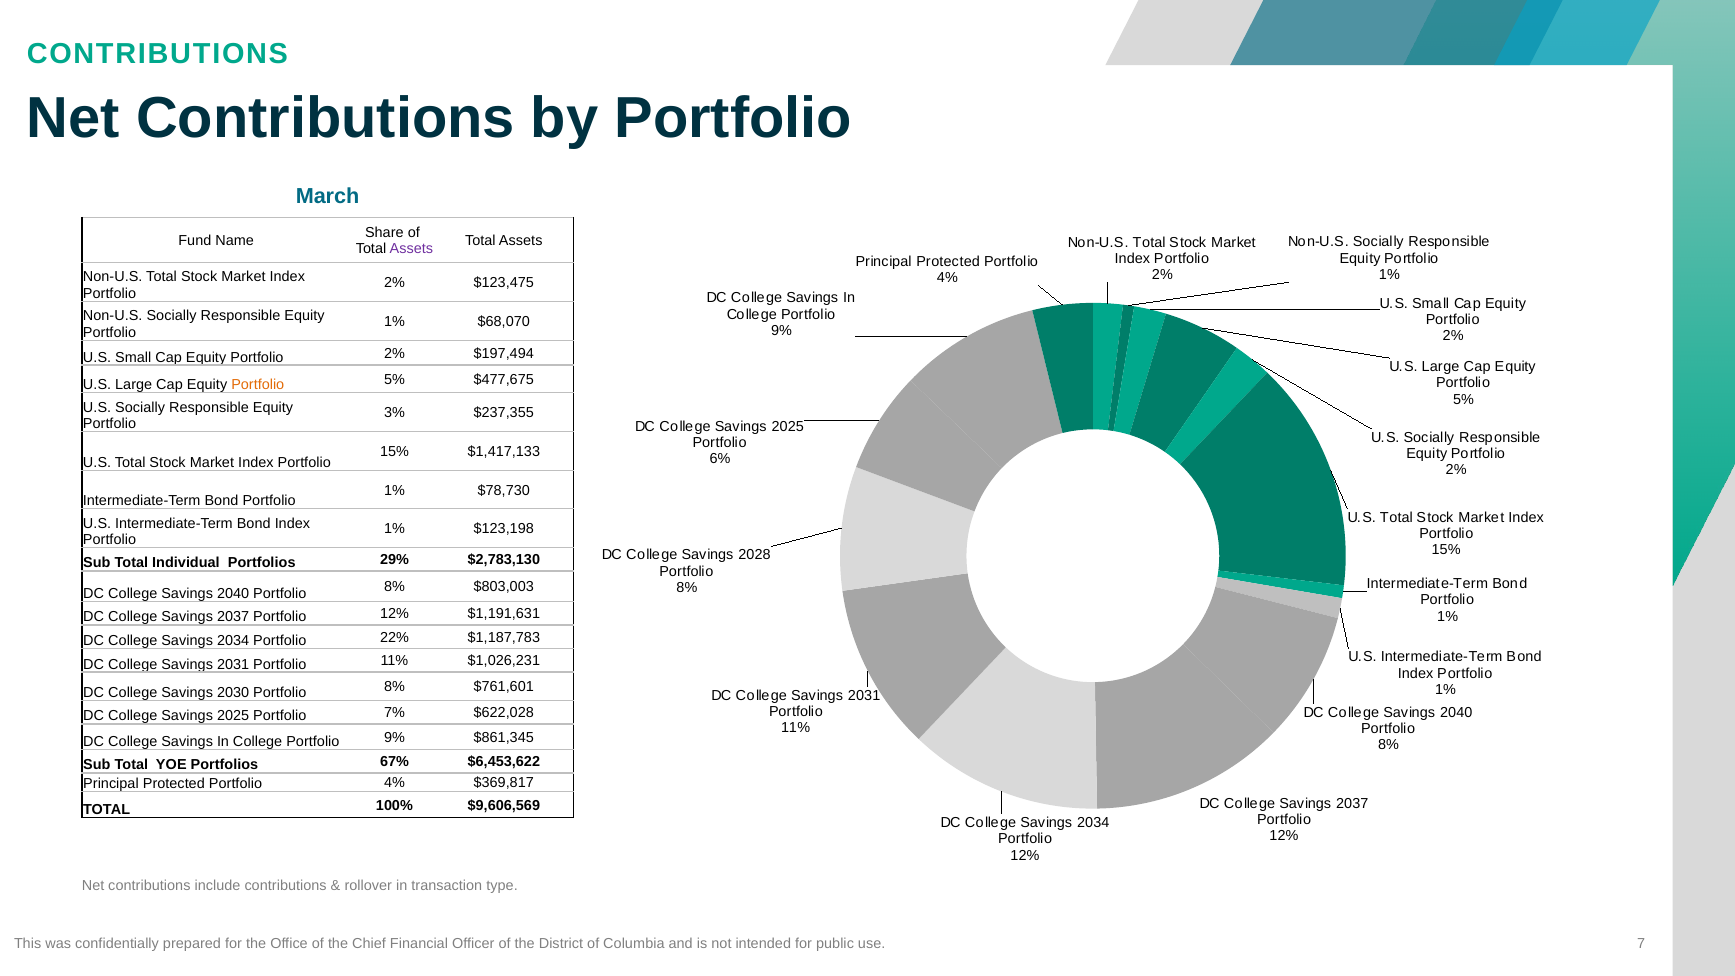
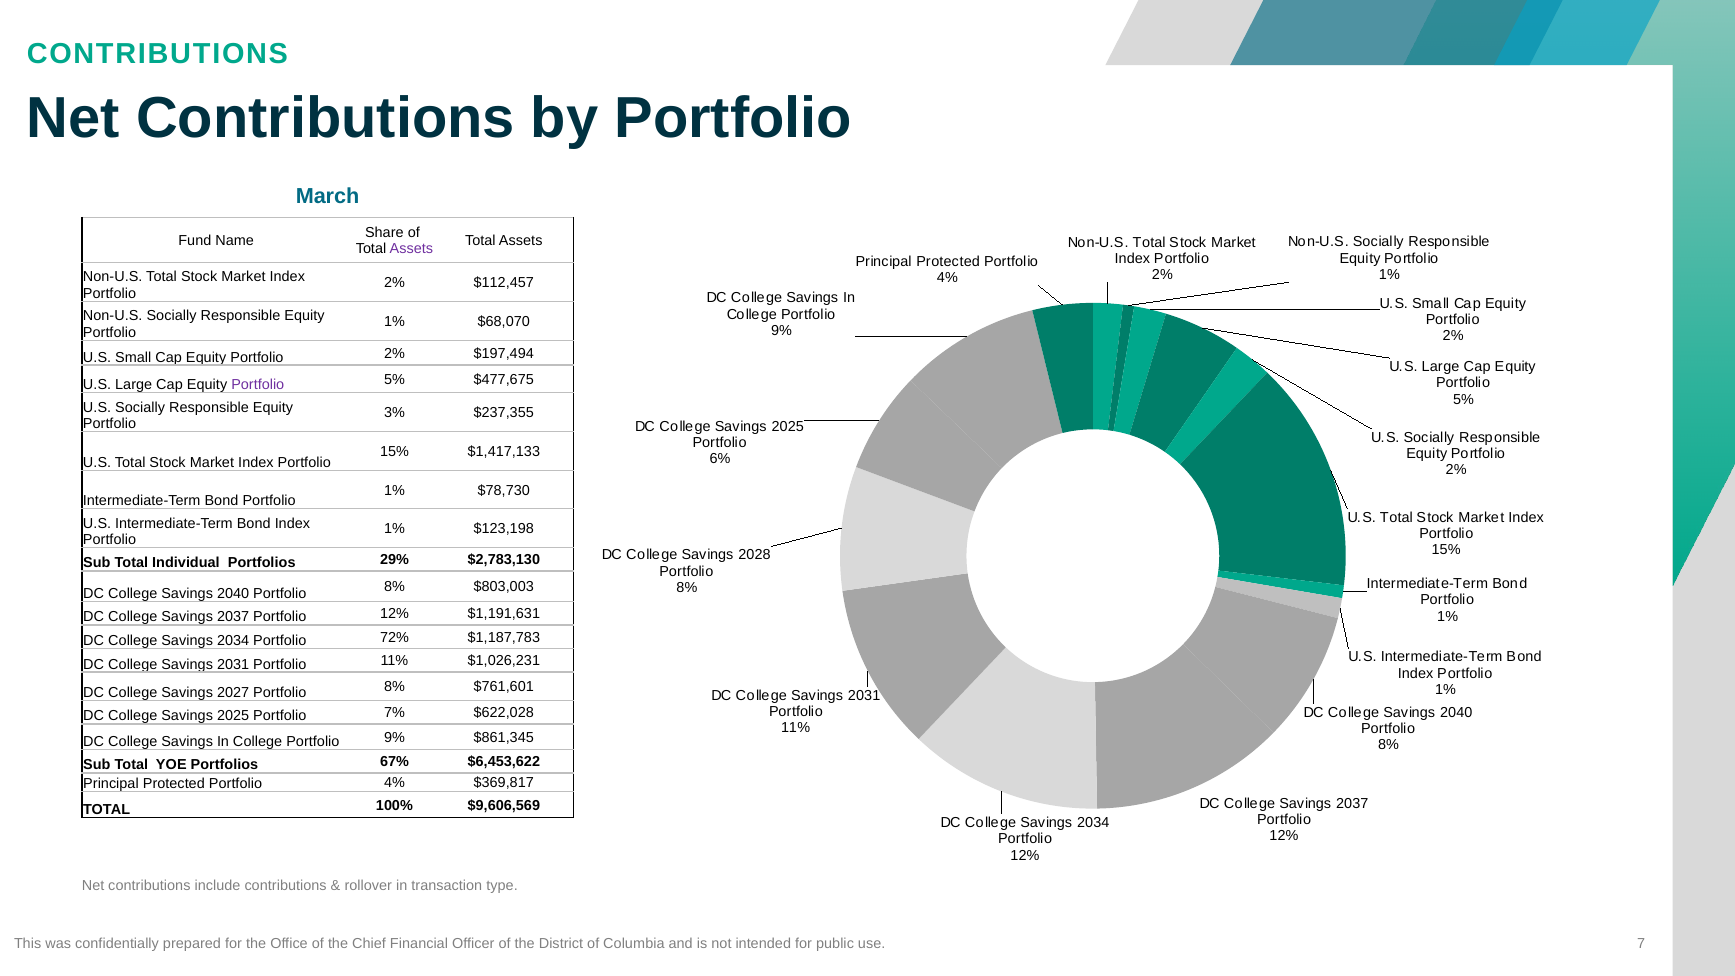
$123,475: $123,475 -> $112,457 (504, 283)
Portfolio colour: orange -> purple (258, 385)
22%: 22% -> 72% (394, 638)
2030: 2030 -> 2027 (233, 693)
